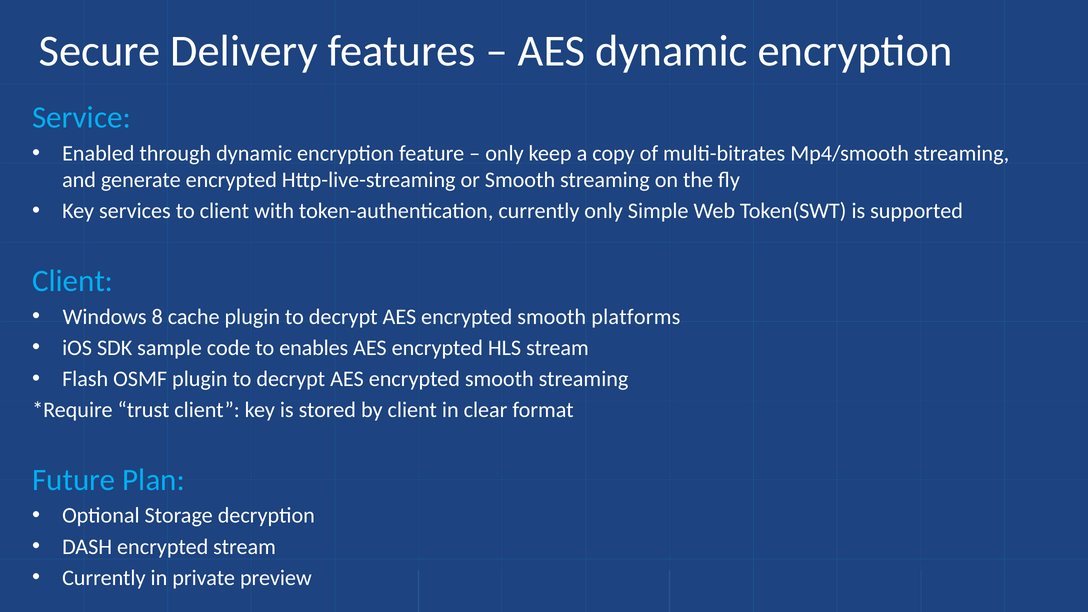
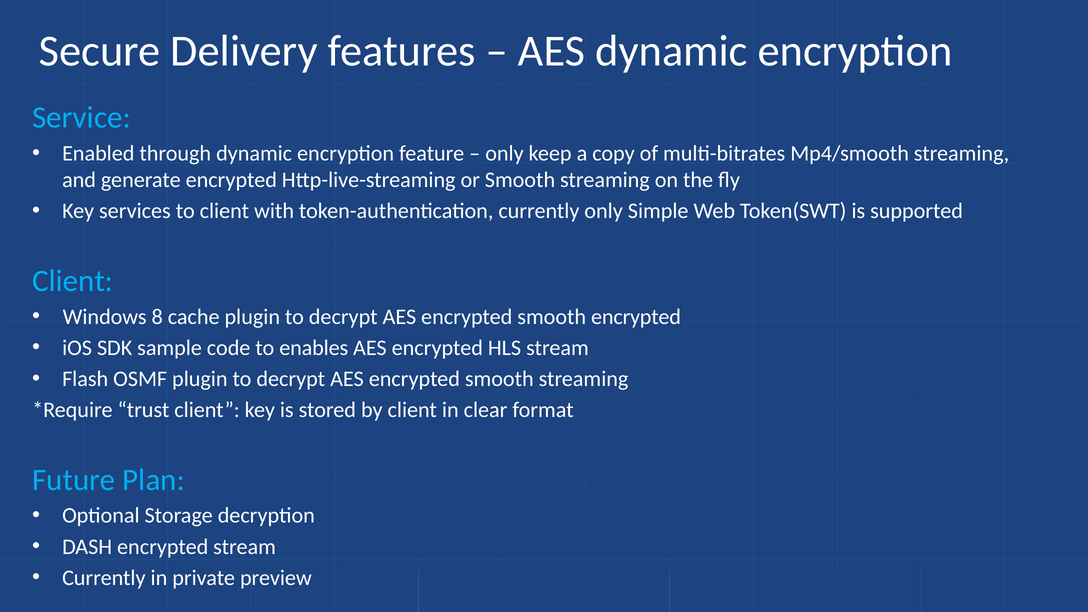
smooth platforms: platforms -> encrypted (636, 317)
